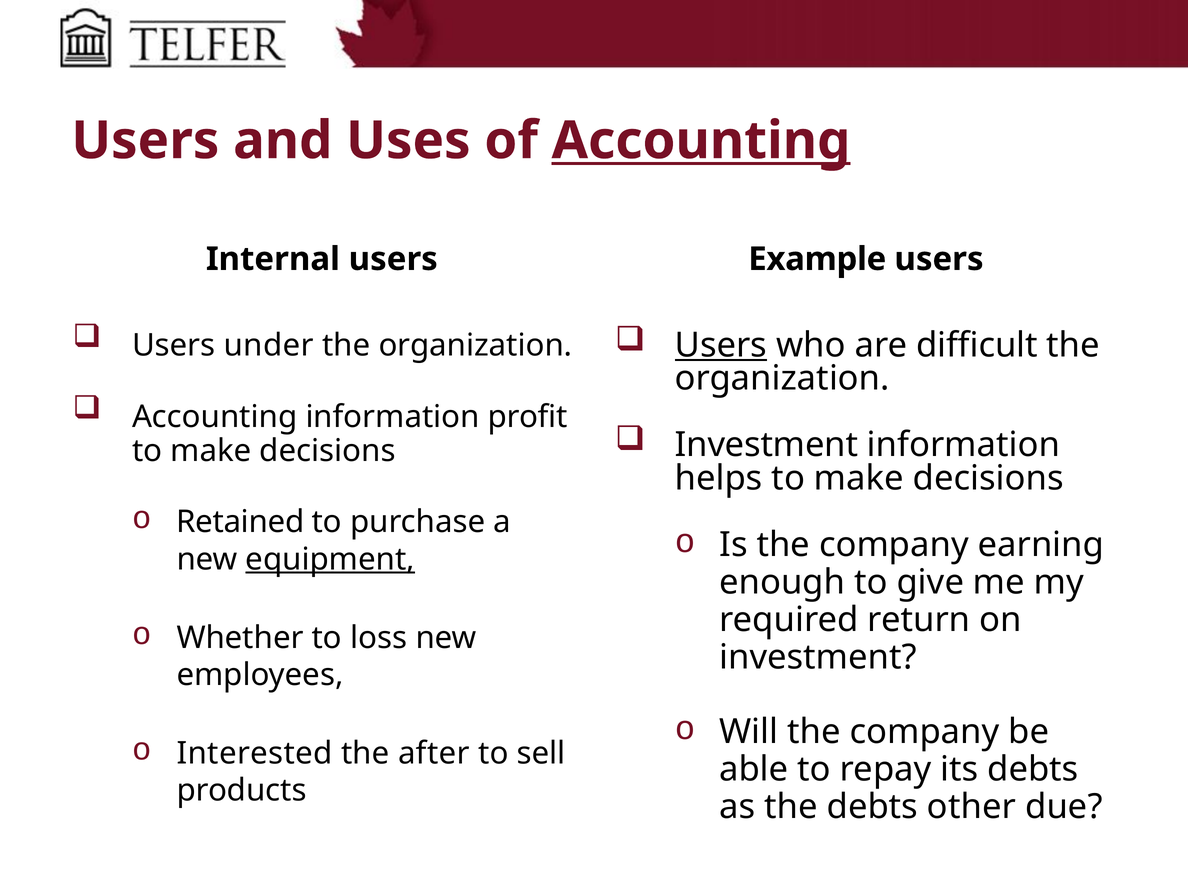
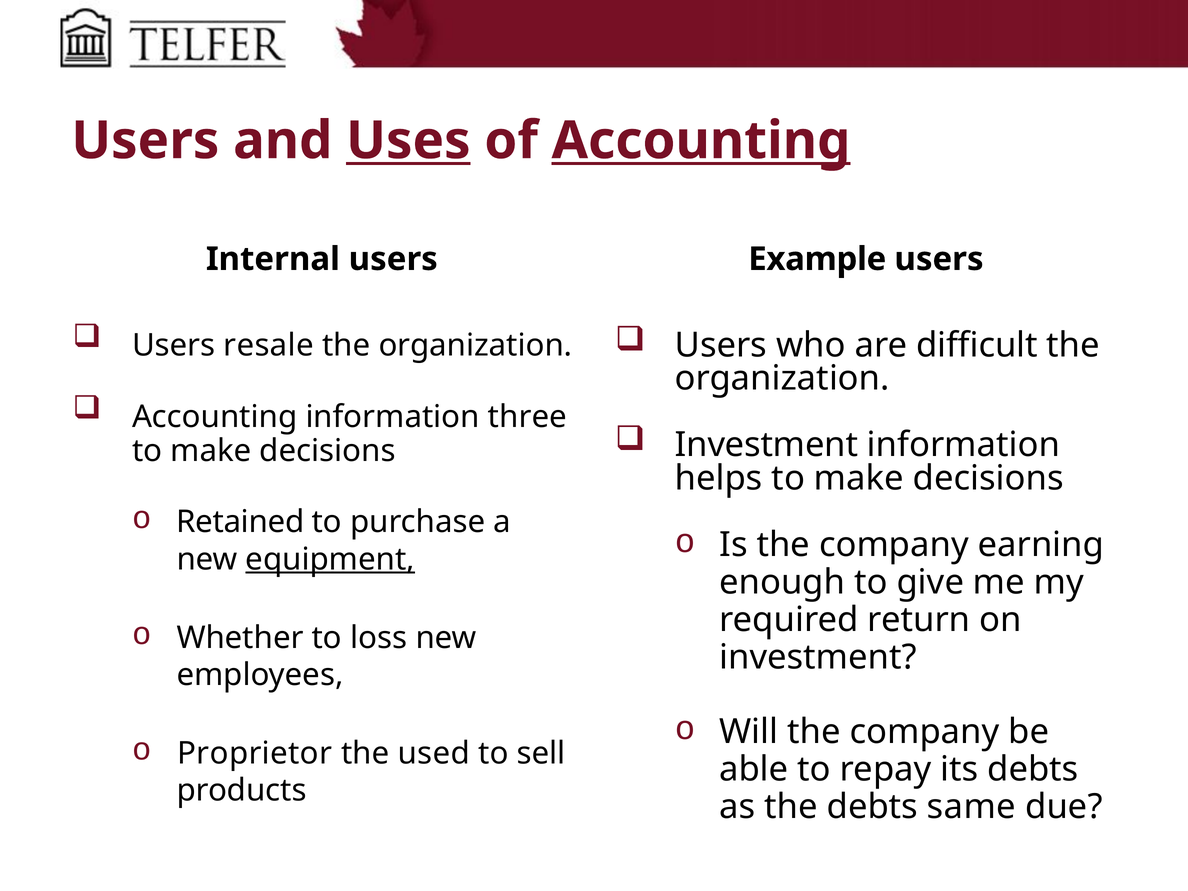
Uses underline: none -> present (408, 141)
under: under -> resale (269, 346)
Users underline: present -> none (721, 345)
profit: profit -> three (527, 417)
Interested: Interested -> Proprietor (255, 753)
after: after -> used (434, 753)
other: other -> same (971, 807)
